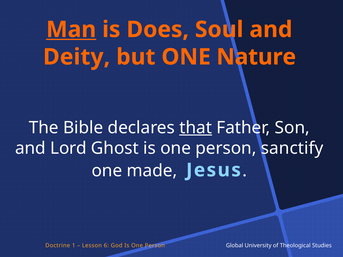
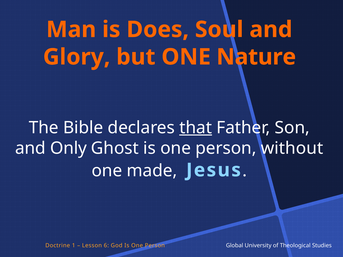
Man underline: present -> none (71, 30)
Deity: Deity -> Glory (77, 57)
Lord: Lord -> Only (68, 148)
sanctify: sanctify -> without (292, 148)
